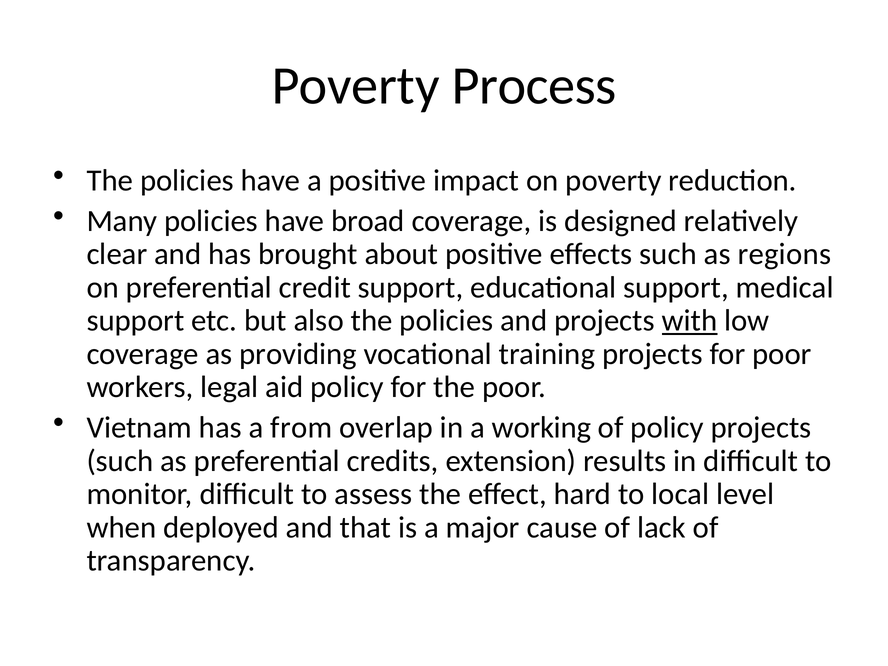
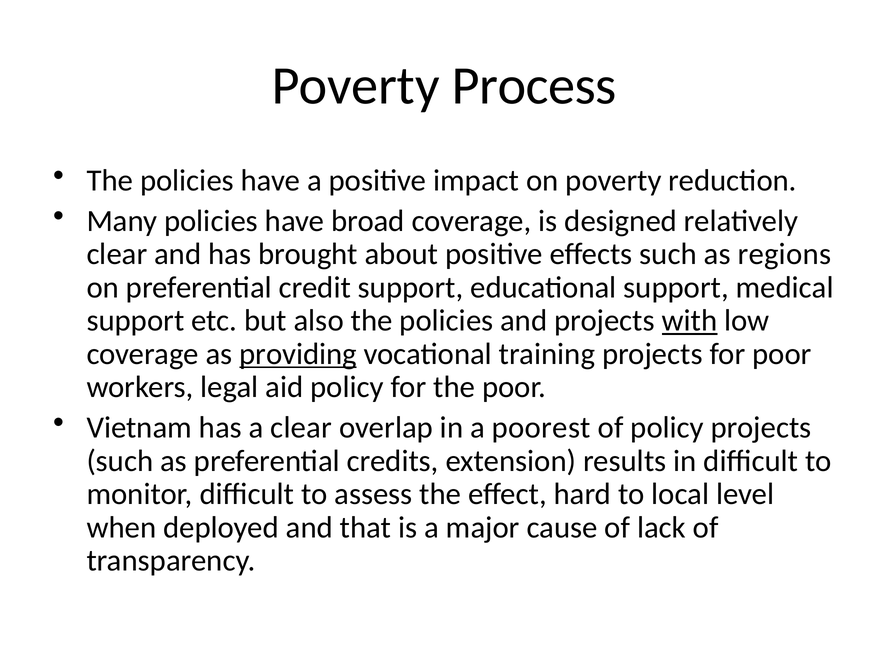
providing underline: none -> present (298, 354)
a from: from -> clear (301, 428)
working: working -> poorest (541, 428)
